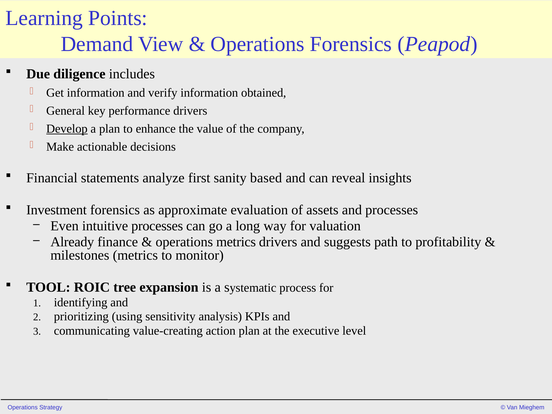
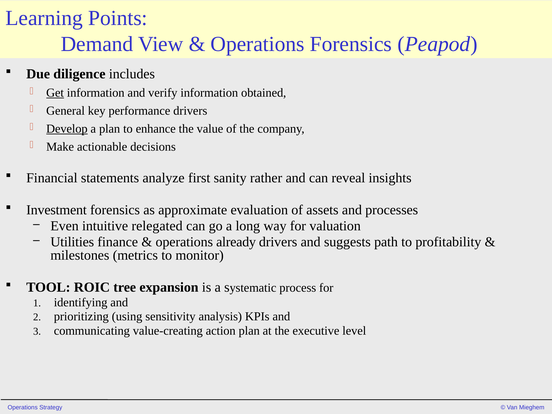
Get underline: none -> present (55, 93)
based: based -> rather (266, 178)
intuitive processes: processes -> relegated (157, 226)
Already: Already -> Utilities (72, 242)
operations metrics: metrics -> already (236, 242)
